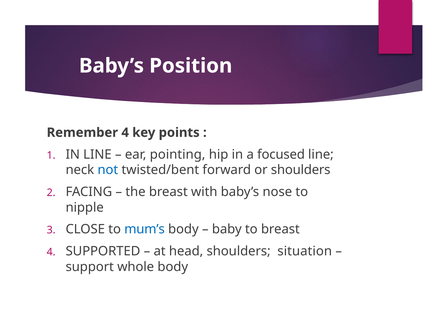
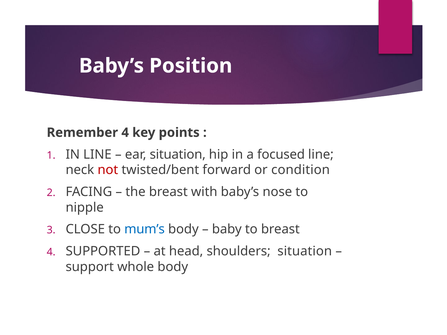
ear pointing: pointing -> situation (178, 155)
not colour: blue -> red (108, 170)
or shoulders: shoulders -> condition (301, 170)
